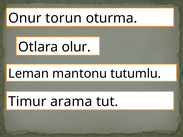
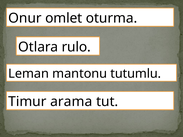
torun: torun -> omlet (64, 18)
olur: olur -> rulo (76, 47)
